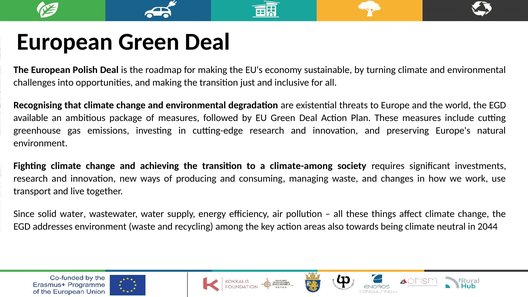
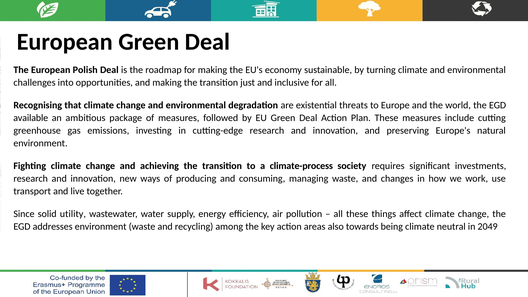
climate-among: climate-among -> climate-process (301, 166)
solid water: water -> utility (73, 214)
2044: 2044 -> 2049 (488, 227)
